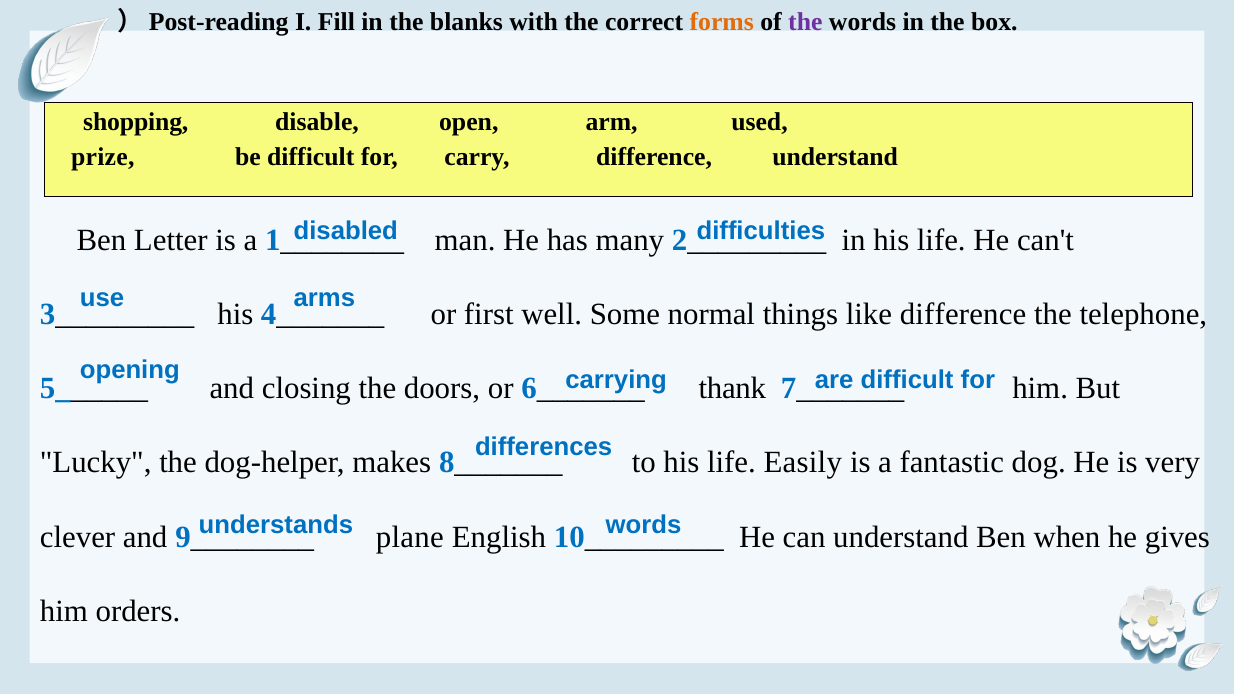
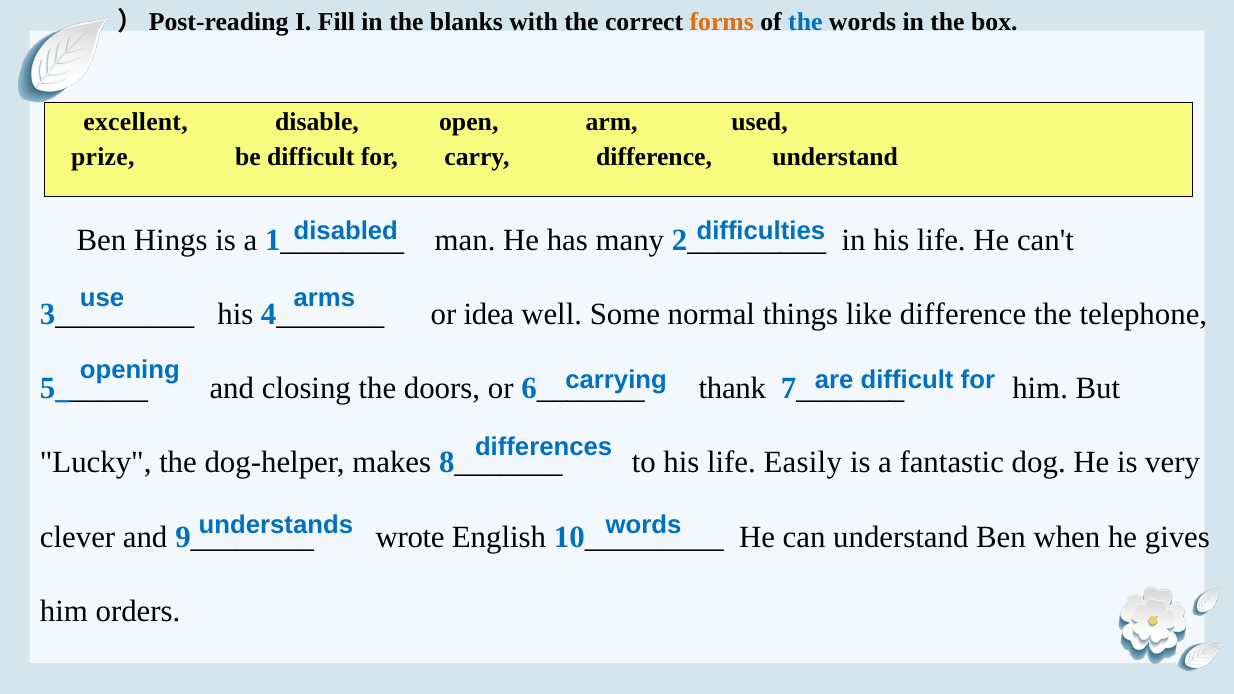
the colour: purple -> blue (805, 22)
shopping: shopping -> excellent (136, 122)
Letter: Letter -> Hings (171, 241)
first: first -> idea (489, 315)
plane: plane -> wrote (410, 537)
